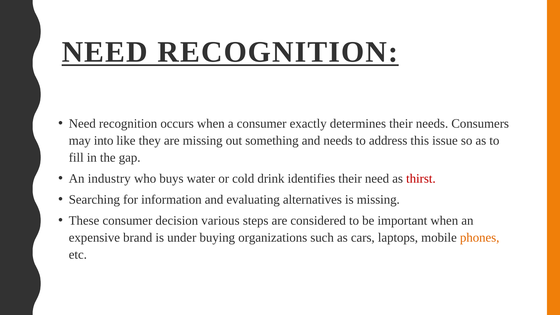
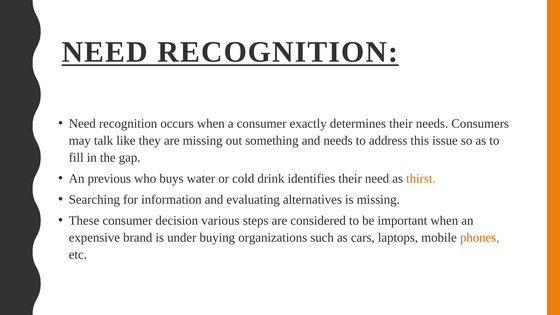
into: into -> talk (104, 141)
industry: industry -> previous (109, 179)
thirst colour: red -> orange (421, 179)
